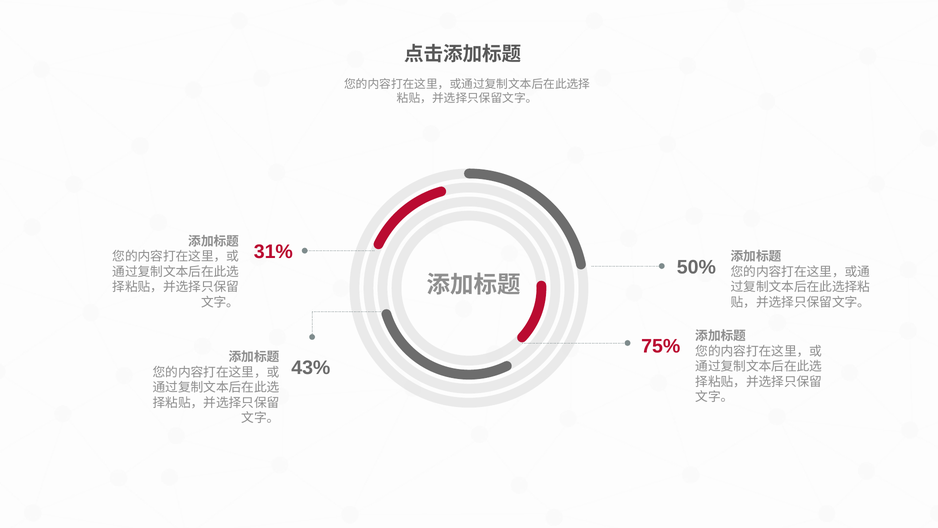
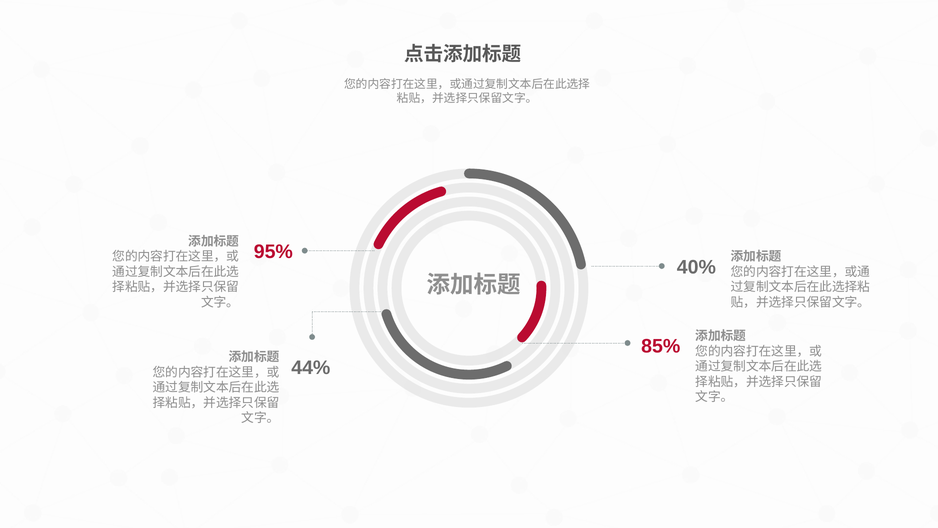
31%: 31% -> 95% (273, 252)
50%: 50% -> 40% (696, 267)
75%: 75% -> 85% (661, 346)
43%: 43% -> 44% (311, 368)
